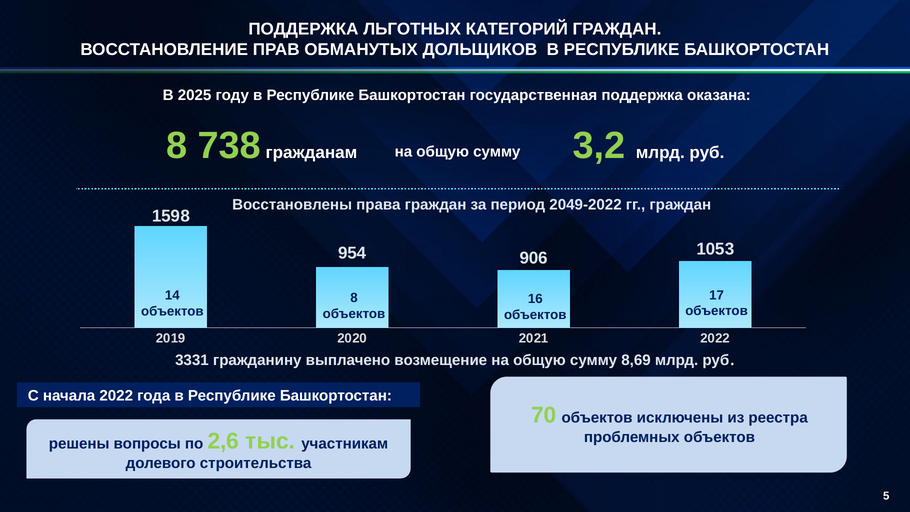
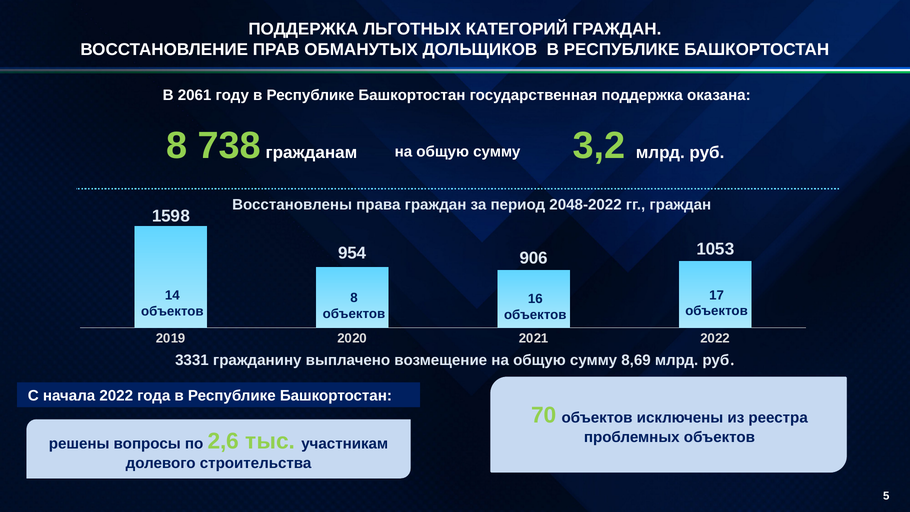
2025: 2025 -> 2061 (195, 95)
2049-2022: 2049-2022 -> 2048-2022 (586, 205)
